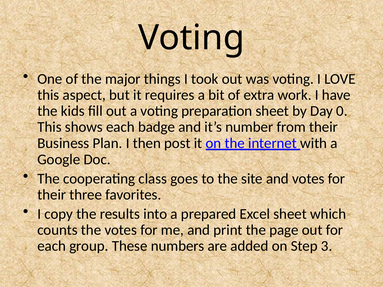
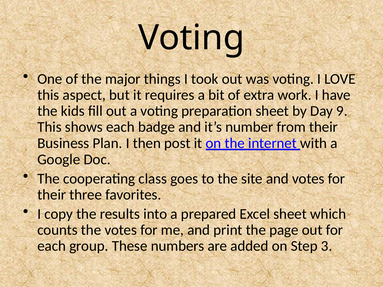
0: 0 -> 9 (342, 111)
